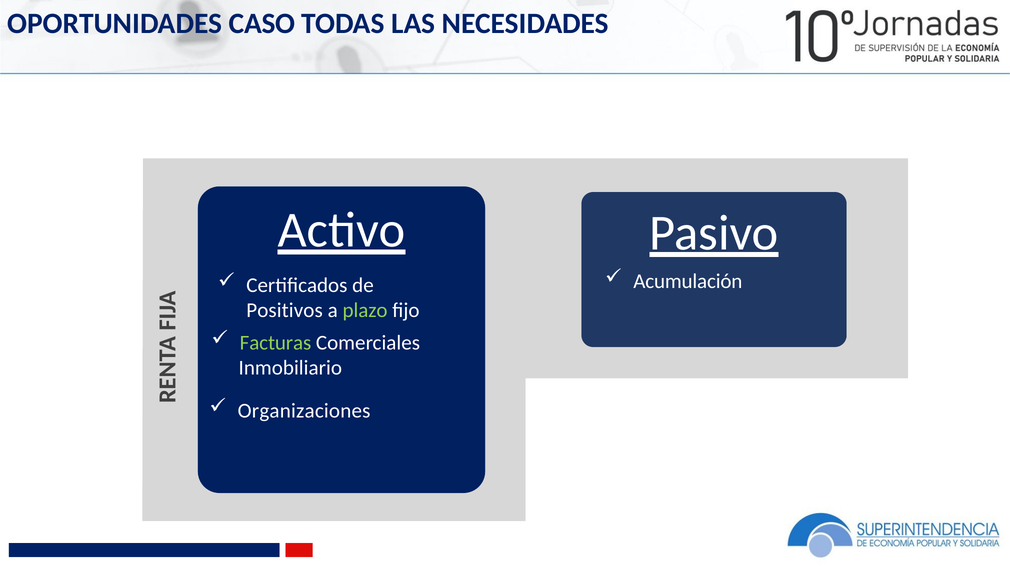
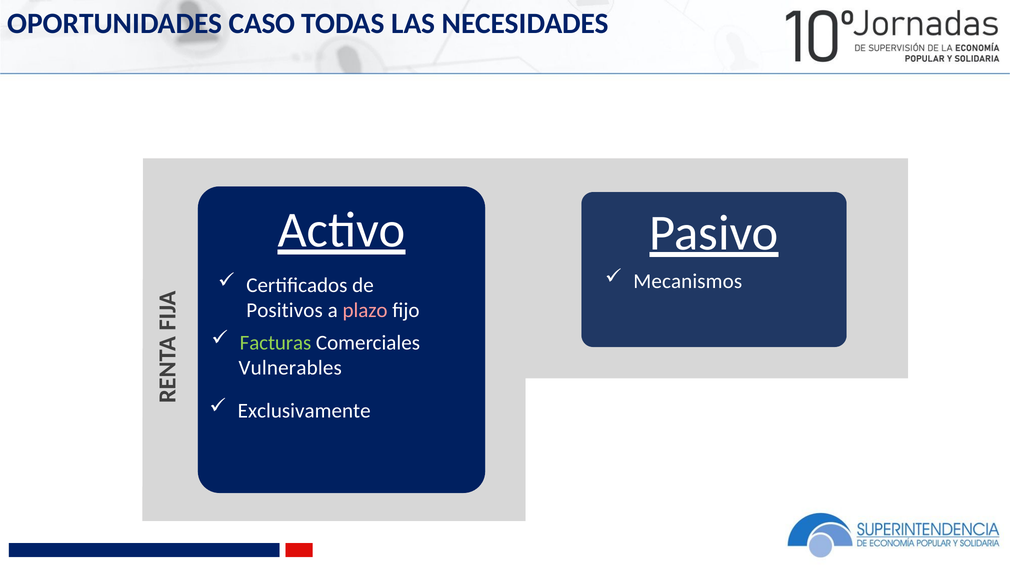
Acumulación: Acumulación -> Mecanismos (688, 281)
plazo colour: light green -> pink (365, 311)
Inmobiliario: Inmobiliario -> Vulnerables (290, 368)
Organizaciones: Organizaciones -> Exclusivamente (304, 411)
